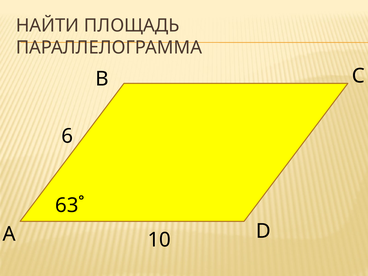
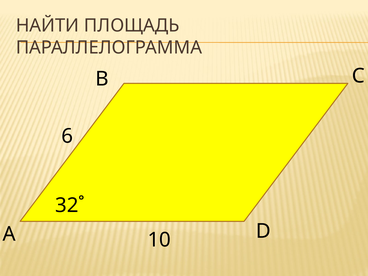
63˚: 63˚ -> 32˚ (70, 205)
